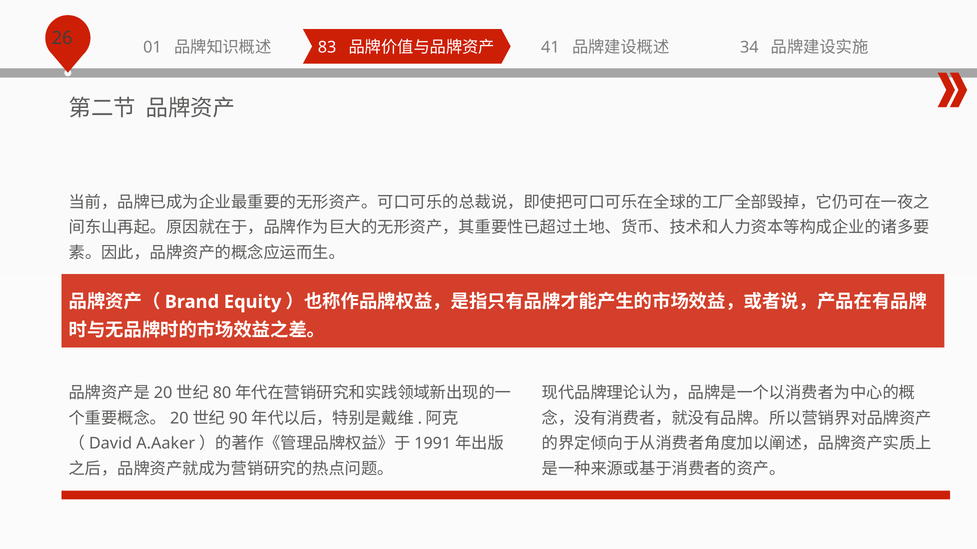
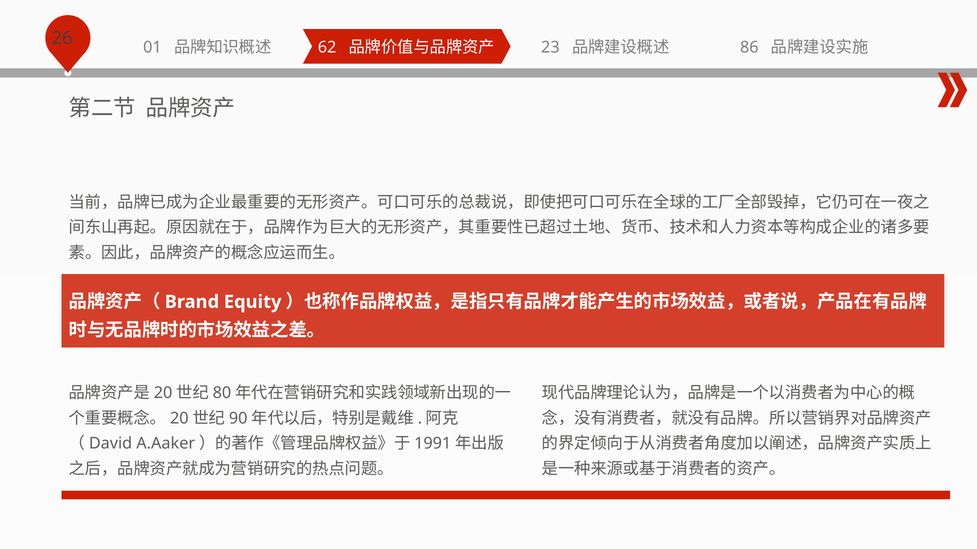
34: 34 -> 86 (749, 47)
83: 83 -> 62 (327, 47)
41: 41 -> 23 (550, 47)
